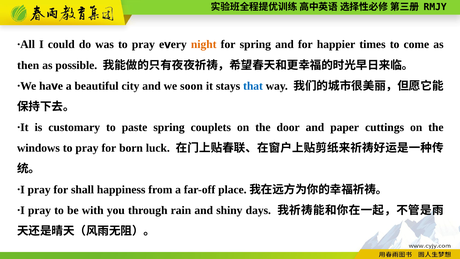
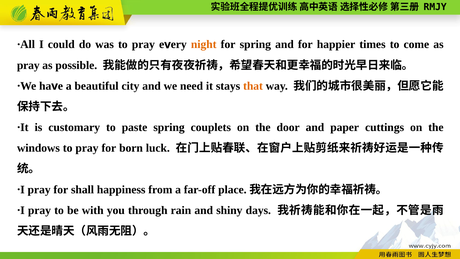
then: then -> pray (28, 65)
soon: soon -> need (192, 86)
that colour: blue -> orange (253, 86)
